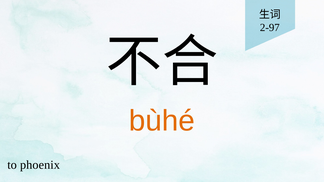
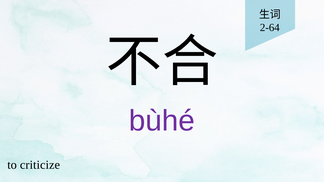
2-97: 2-97 -> 2-64 (270, 28)
bùhé colour: orange -> purple (162, 121)
phoenix: phoenix -> criticize (40, 165)
